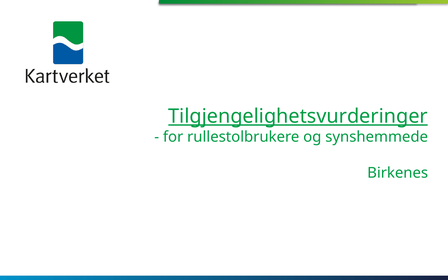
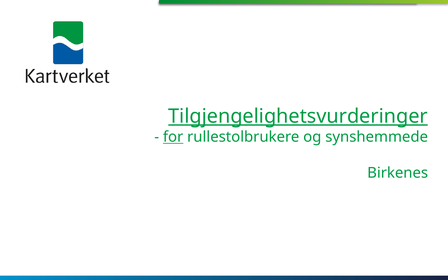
for underline: none -> present (173, 137)
